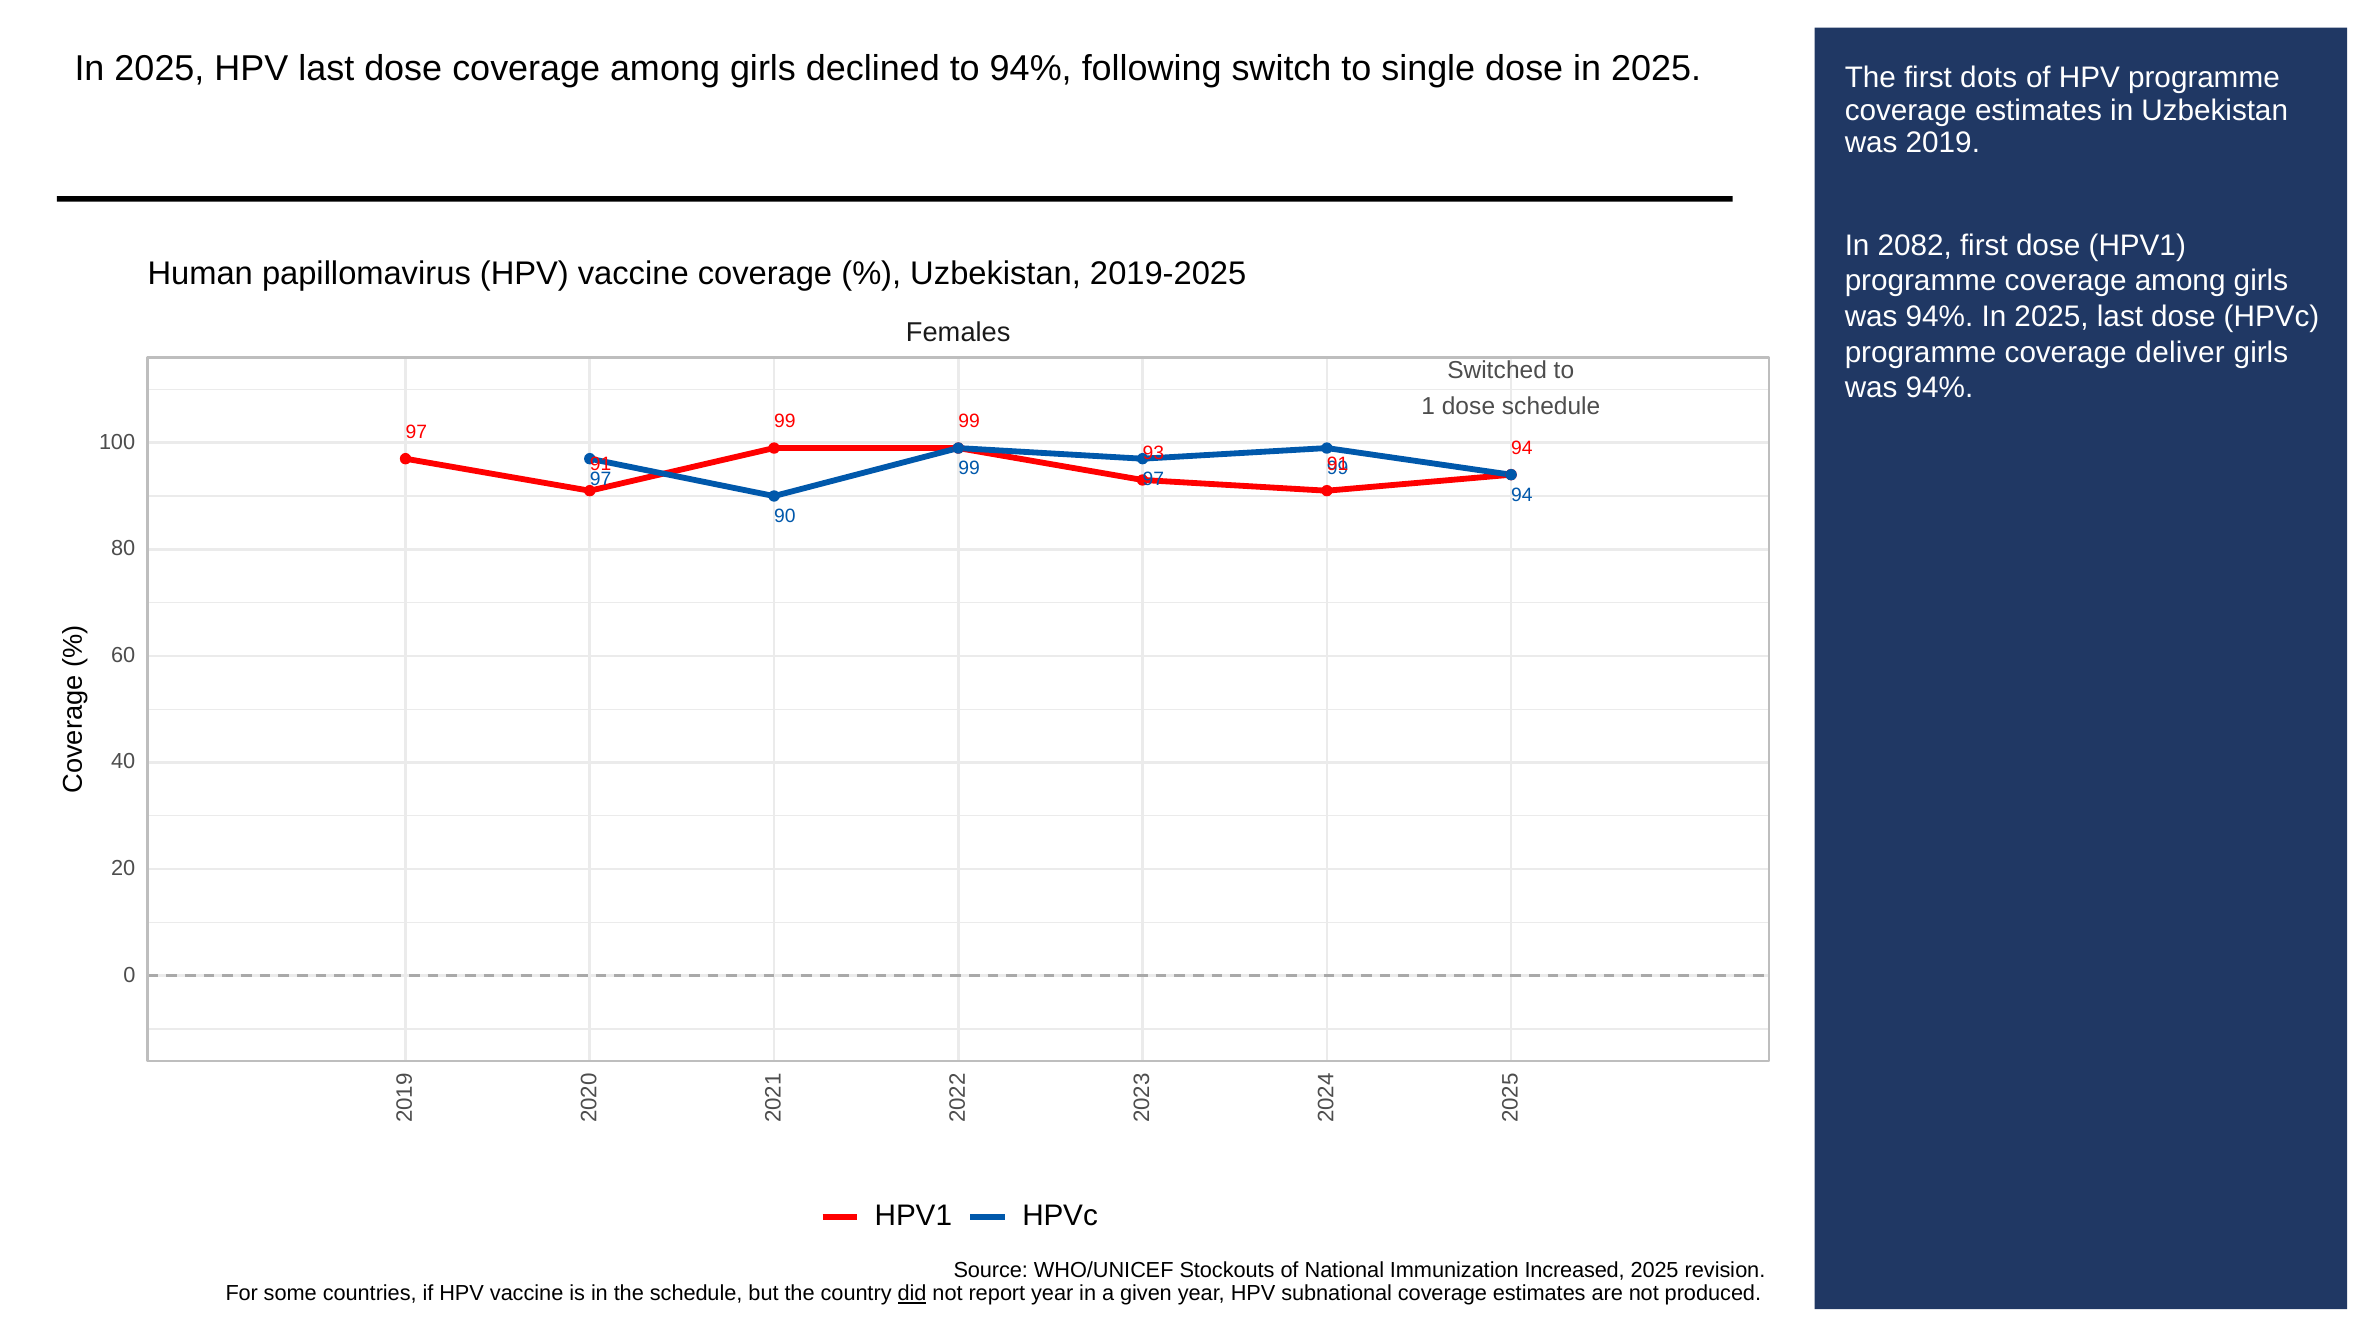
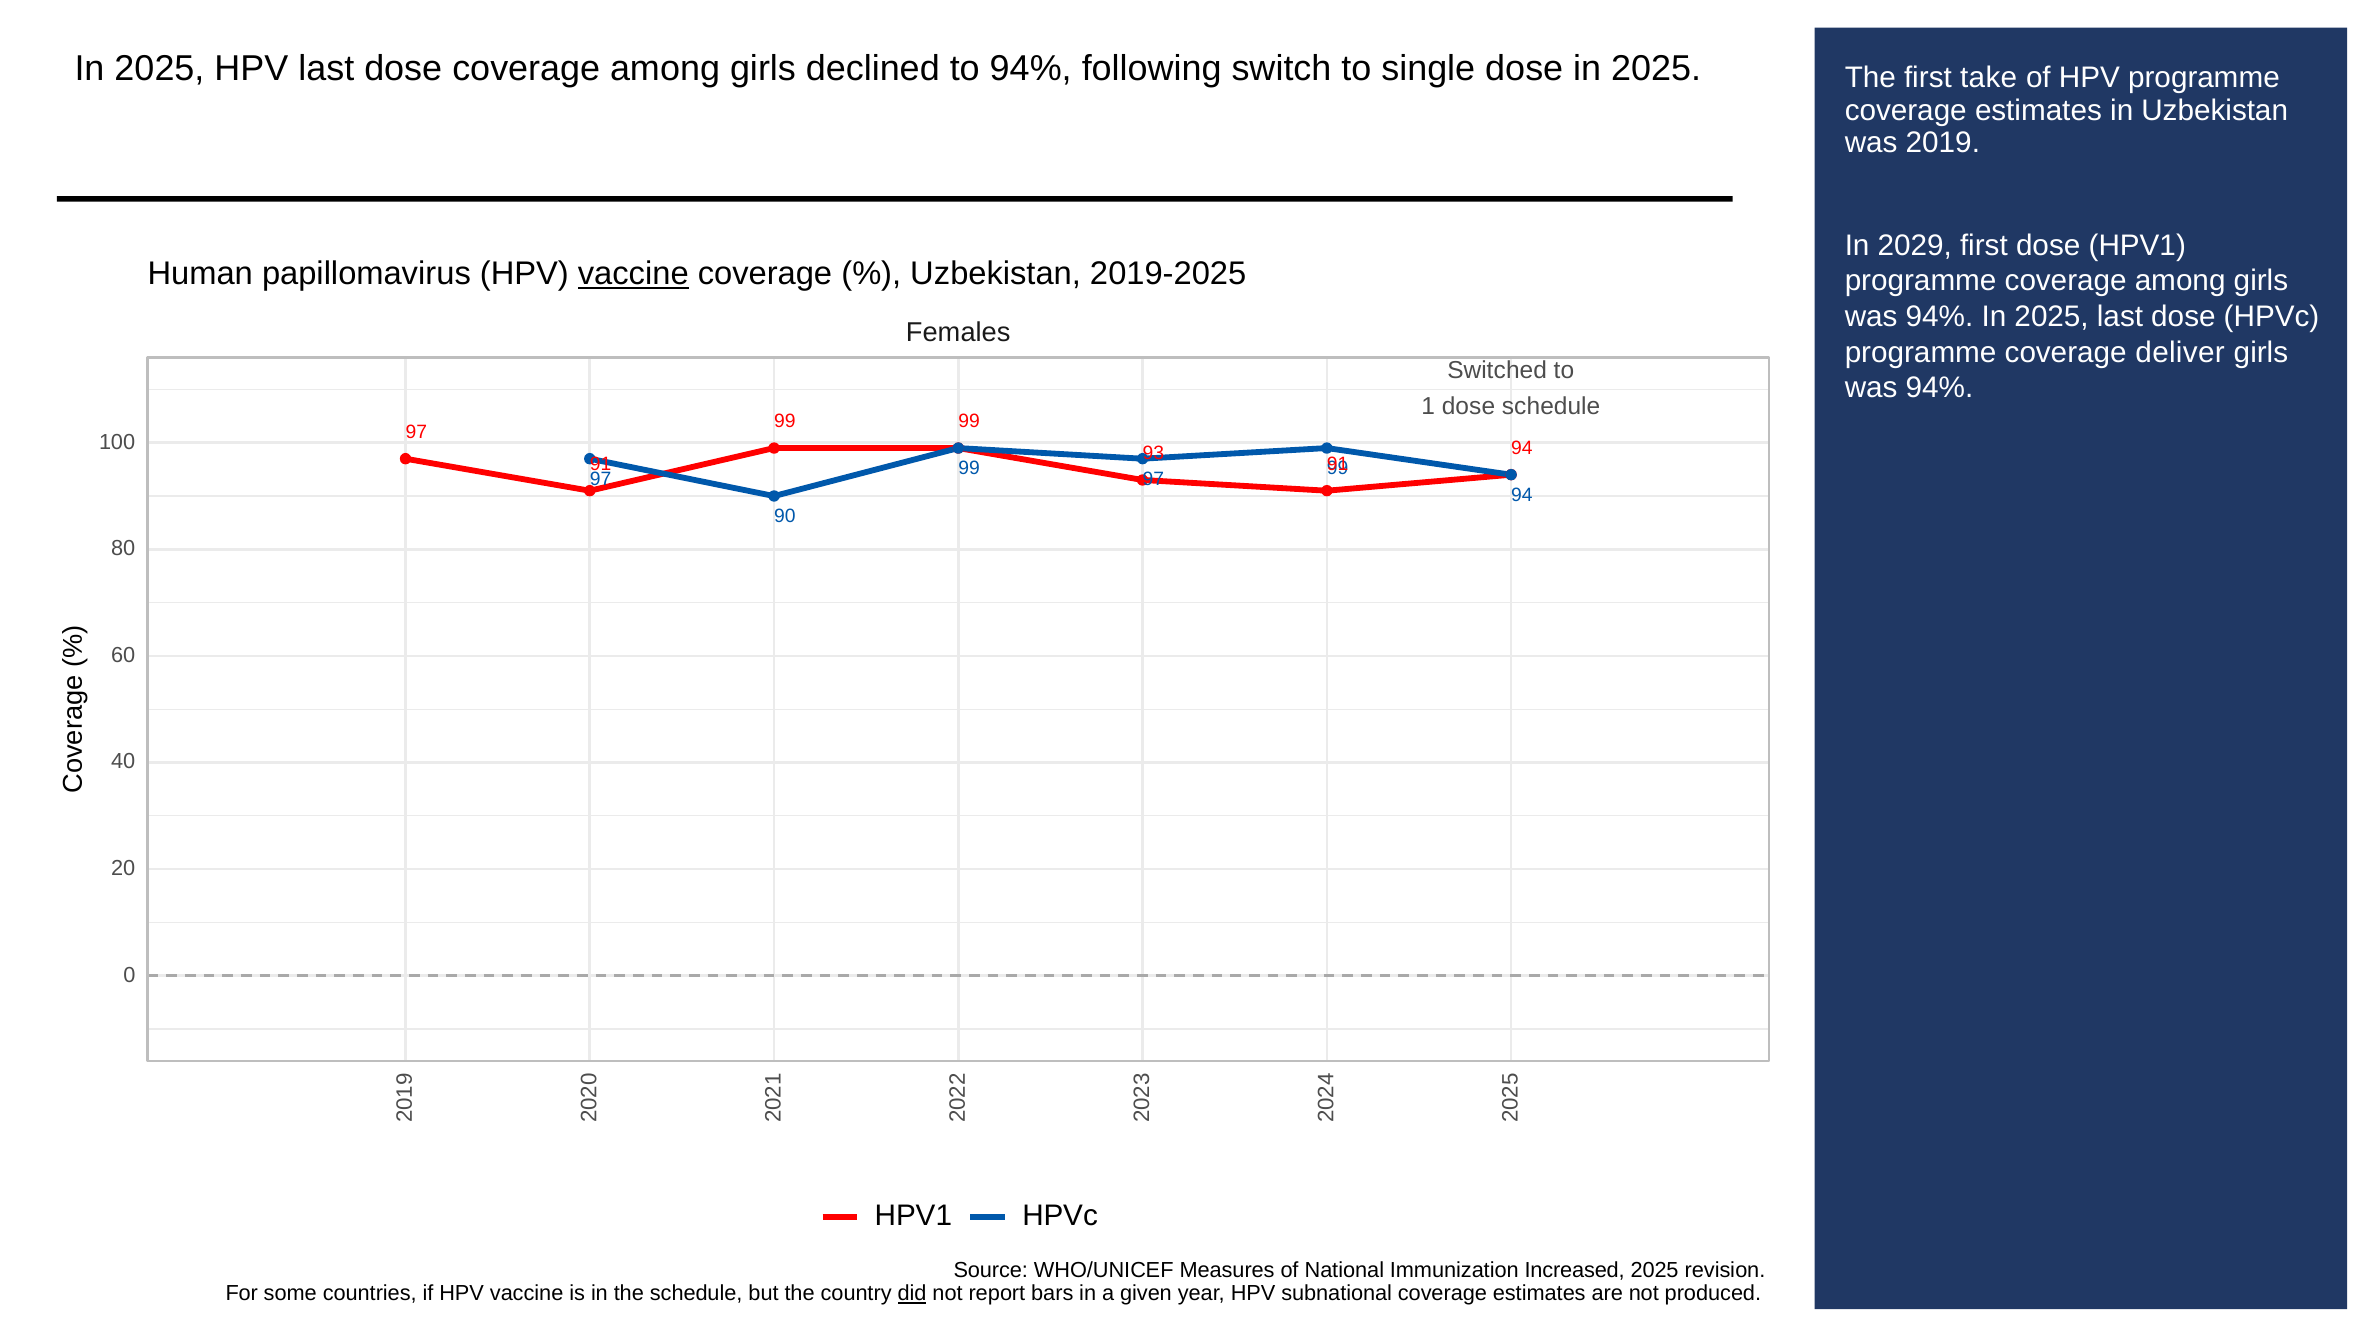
dots: dots -> take (1989, 78)
2082: 2082 -> 2029 (1915, 246)
vaccine underline: none -> present (633, 274)
Stockouts: Stockouts -> Measures (1227, 1270)
report year: year -> bars (1052, 1294)
